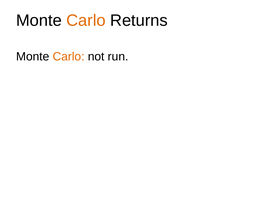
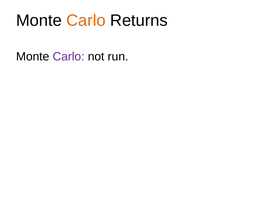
Carlo colour: orange -> purple (69, 56)
